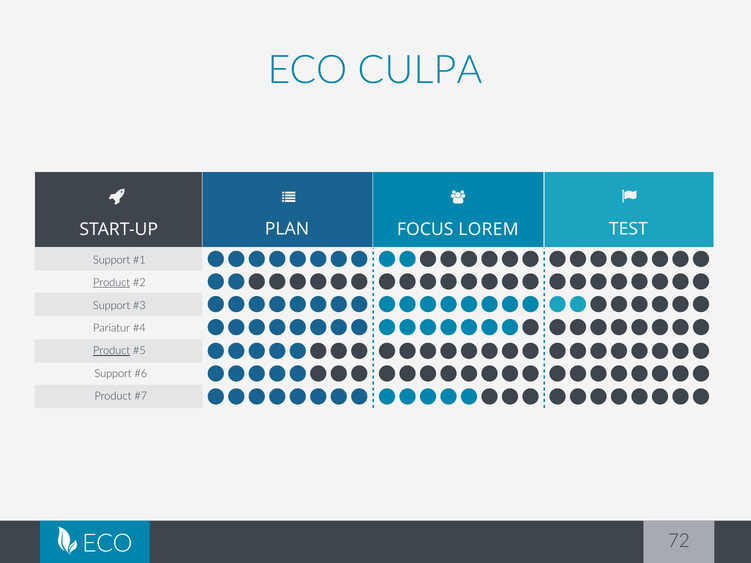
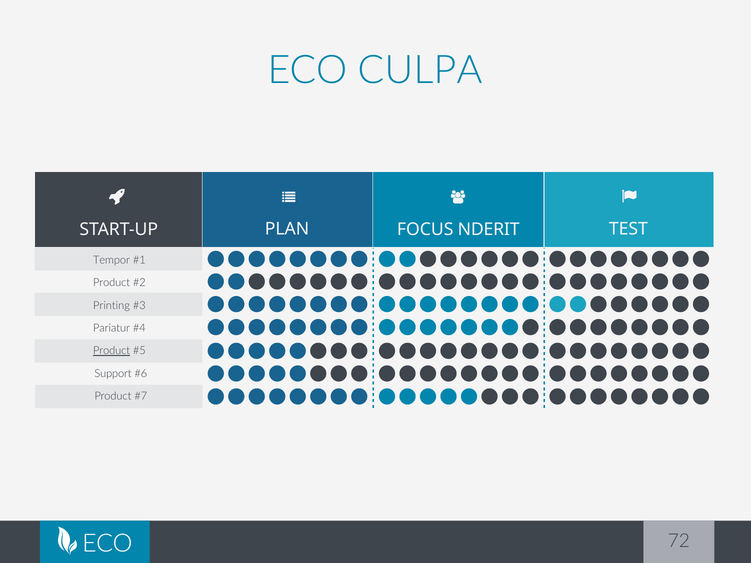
LOREM: LOREM -> NDERIT (489, 229)
Support: Support -> Tempor (112, 260)
Product underline: present -> none (112, 283)
Support: Support -> Printing (111, 306)
